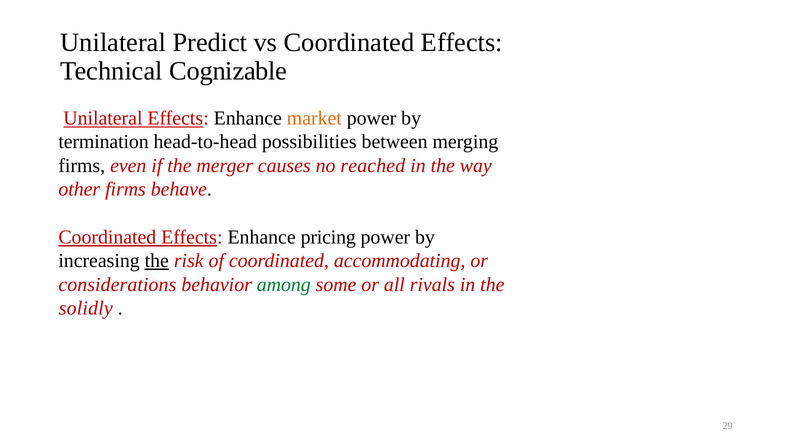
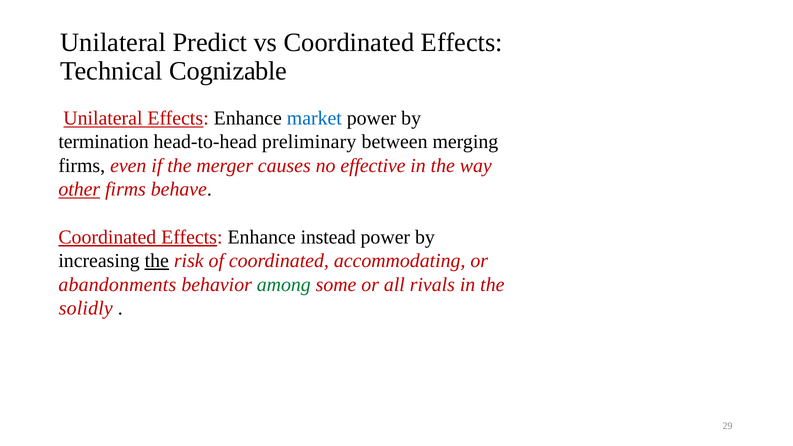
market colour: orange -> blue (314, 118)
possibilities: possibilities -> preliminary (309, 142)
reached: reached -> effective (373, 166)
other underline: none -> present (79, 189)
pricing: pricing -> instead (328, 237)
considerations: considerations -> abandonments (117, 285)
